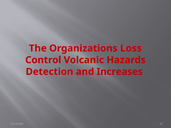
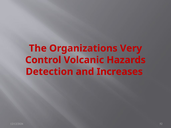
Loss: Loss -> Very (131, 48)
